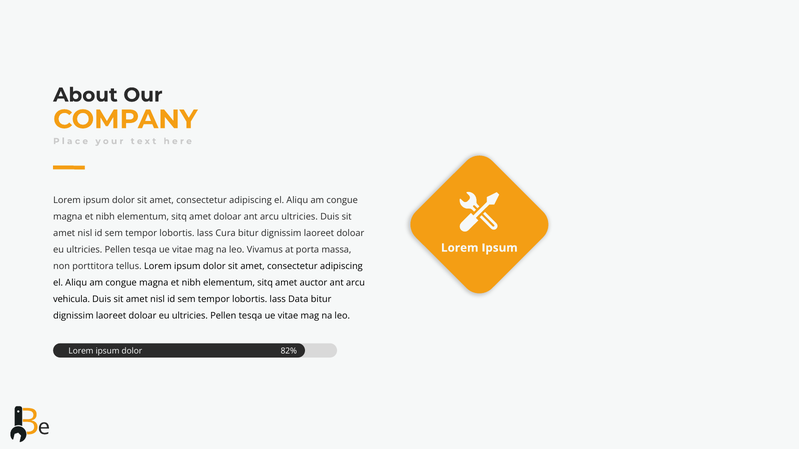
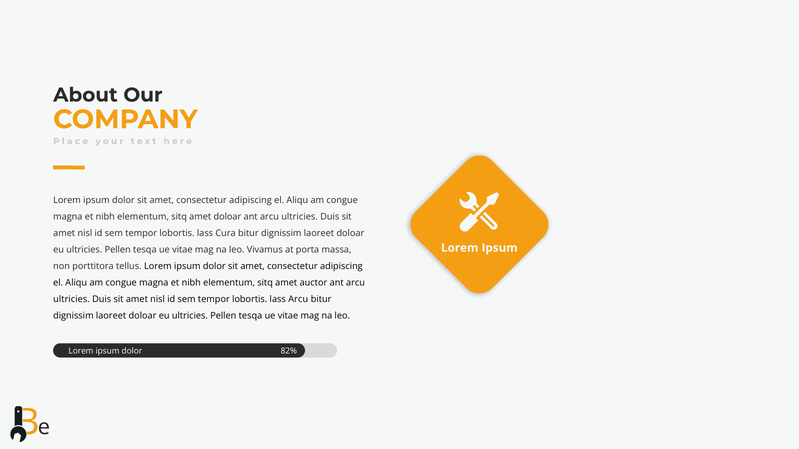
vehicula: vehicula -> ultricies (71, 300)
lass Data: Data -> Arcu (298, 300)
